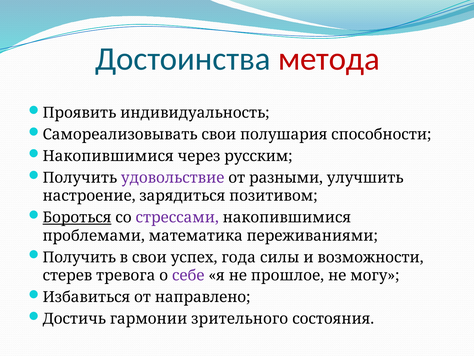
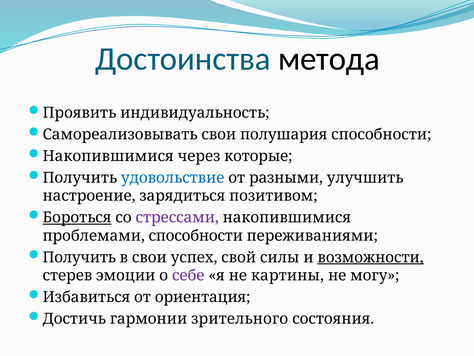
метода colour: red -> black (329, 59)
русским: русским -> которые (258, 156)
удовольствие colour: purple -> blue (173, 178)
проблемами математика: математика -> способности (196, 235)
года: года -> свой (239, 257)
возможности underline: none -> present (371, 257)
тревога: тревога -> эмоции (126, 275)
прошлое: прошлое -> картины (287, 275)
направлено: направлено -> ориентация (203, 297)
